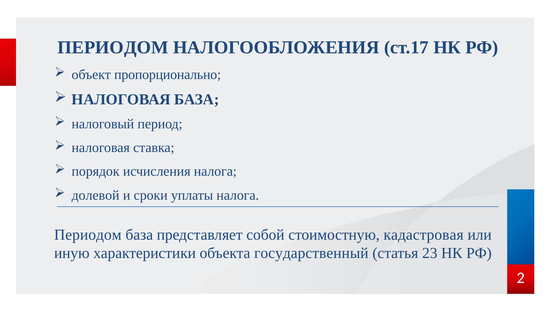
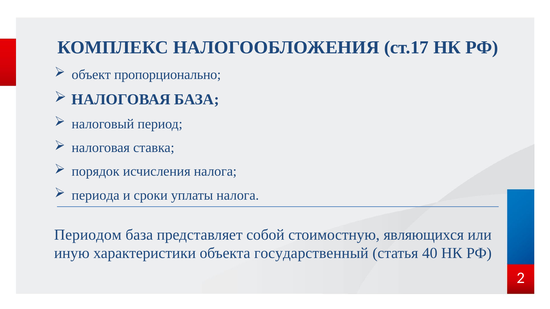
ПЕРИОДОМ: ПЕРИОДОМ -> КОМПЛЕКС (113, 47)
долевой: долевой -> периода (96, 195)
кадастровая: кадастровая -> являющихся (424, 235)
23: 23 -> 40 (430, 253)
